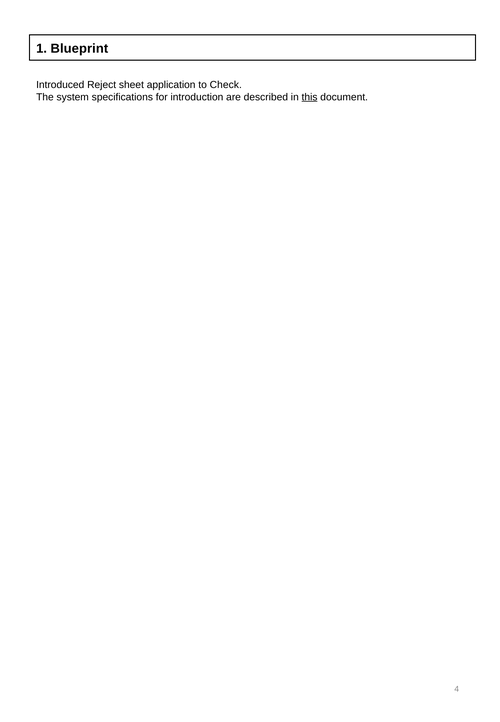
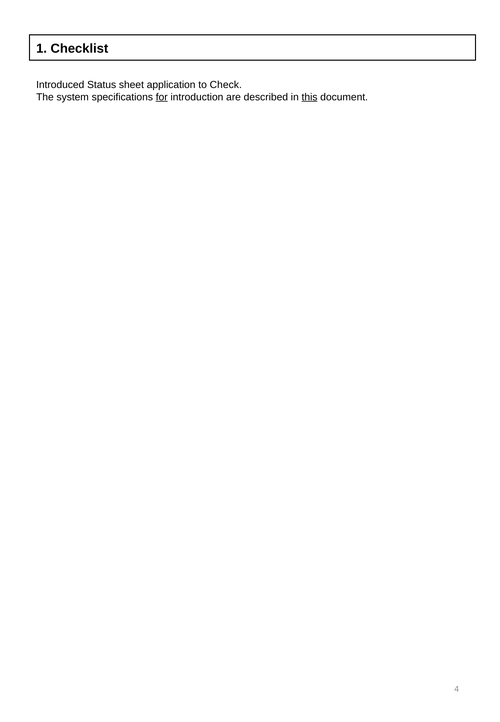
Blueprint: Blueprint -> Checklist (79, 48)
Reject: Reject -> Status (102, 85)
for underline: none -> present (162, 97)
